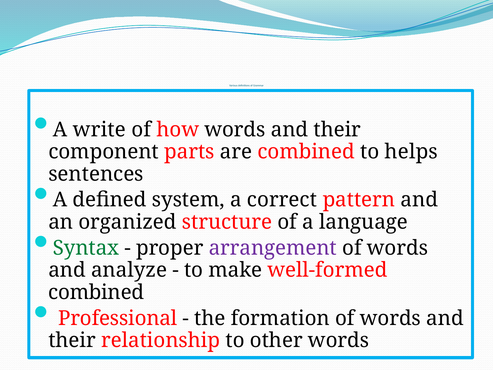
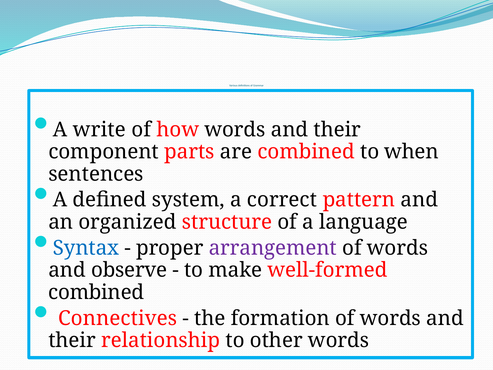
helps: helps -> when (411, 152)
Syntax colour: green -> blue (86, 248)
analyze: analyze -> observe (129, 270)
Professional: Professional -> Connectives (118, 318)
